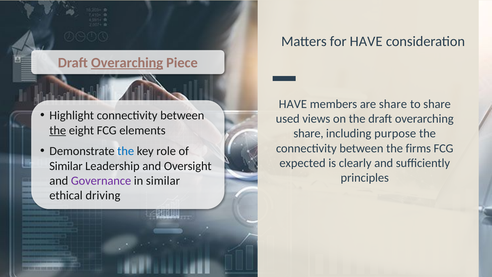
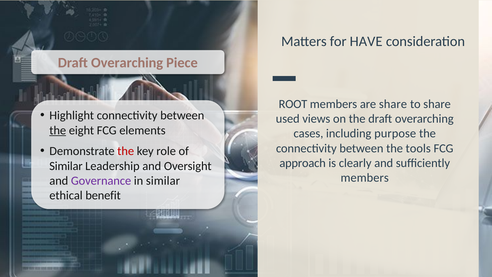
Overarching underline: present -> none (127, 63)
HAVE: HAVE -> ROOT (293, 104)
share: share -> cases (308, 133)
firms: firms -> tools (418, 148)
the colour: blue -> red (126, 151)
expected: expected -> approach (303, 163)
principles: principles -> members (365, 178)
driving: driving -> benefit (103, 195)
